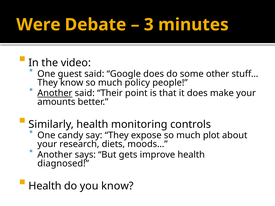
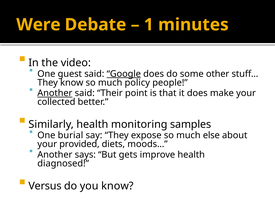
3: 3 -> 1 (149, 25)
Google underline: none -> present (124, 74)
amounts: amounts -> collected (56, 102)
controls: controls -> samples (191, 124)
candy: candy -> burial (70, 136)
plot: plot -> else (211, 136)
research: research -> provided (79, 144)
Health: Health -> Versus (45, 186)
